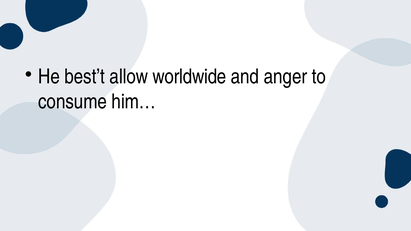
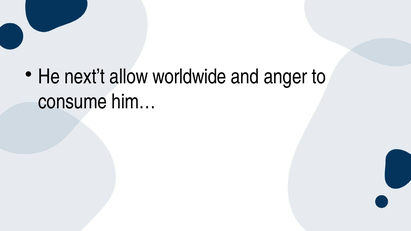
best’t: best’t -> next’t (85, 77)
